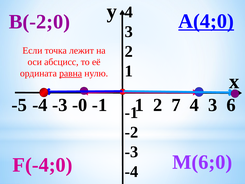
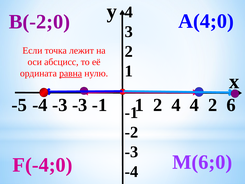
А(4;0 underline: present -> none (206, 21)
-0: -0 -> -3 (80, 105)
2 7: 7 -> 4 (176, 105)
3: 3 -> 2 (213, 105)
